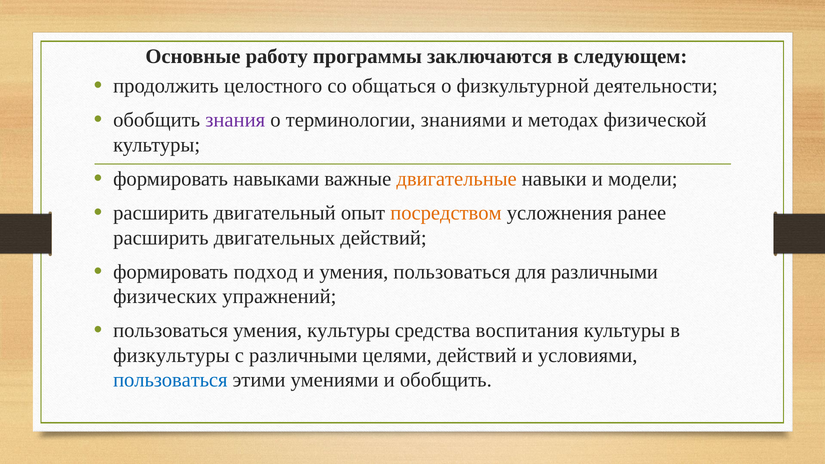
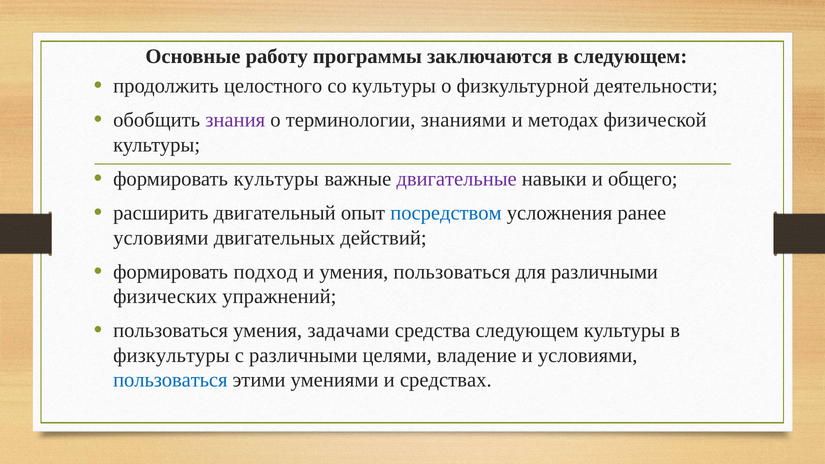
со общаться: общаться -> культуры (394, 86)
формировать навыками: навыками -> культуры (276, 179)
двигательные colour: orange -> purple (457, 179)
модели: модели -> общего (643, 179)
посредством colour: orange -> blue (446, 213)
расширить: расширить -> условиями (161, 238)
умения культуры: культуры -> задачами (348, 331)
средства воспитания: воспитания -> следующем (527, 331)
целями действий: действий -> владение (477, 355)
и обобщить: обобщить -> средствах (446, 380)
